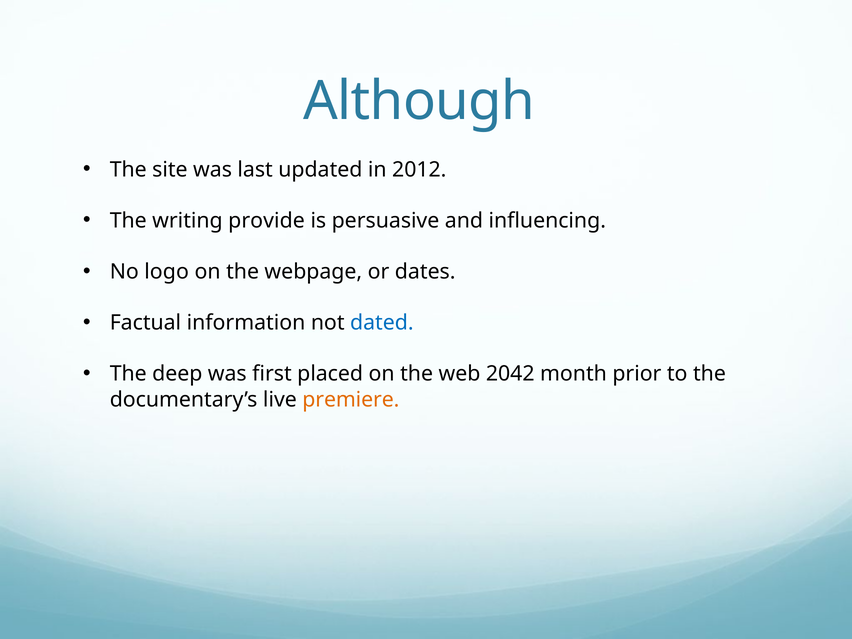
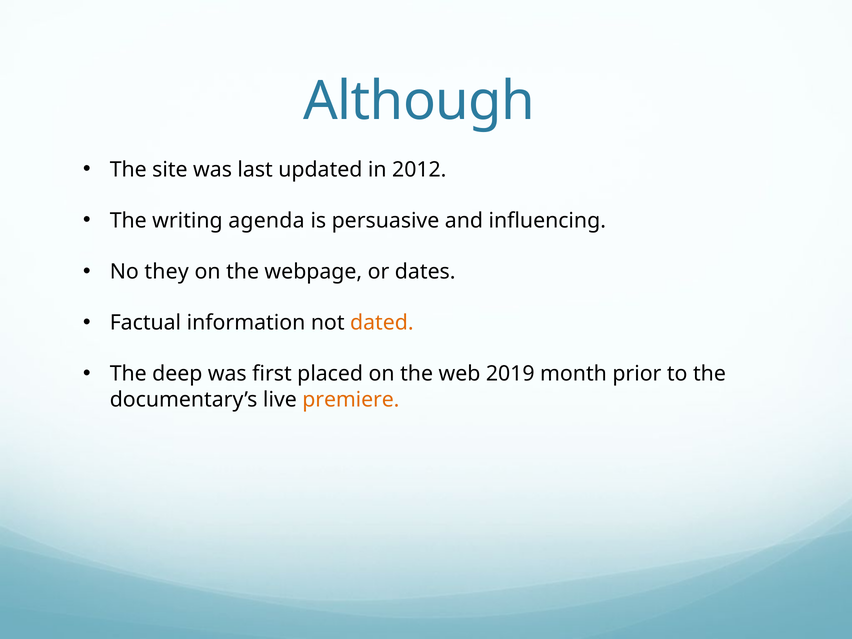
provide: provide -> agenda (266, 221)
logo: logo -> they (167, 272)
dated colour: blue -> orange (382, 323)
2042: 2042 -> 2019 (510, 374)
